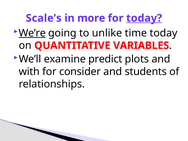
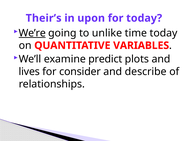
Scale’s: Scale’s -> Their’s (44, 18)
more: more -> upon (91, 18)
today underline: present -> none (144, 18)
with: with -> lives (29, 72)
students: students -> describe (146, 72)
